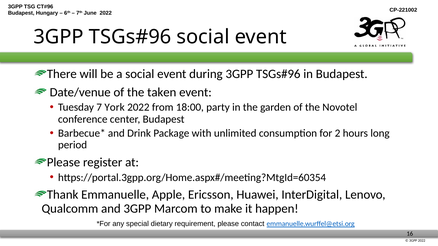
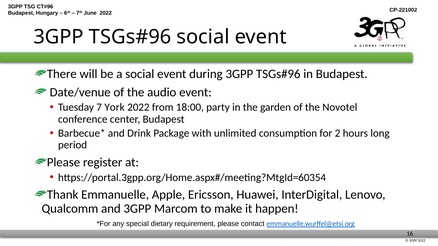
taken: taken -> audio (162, 92)
